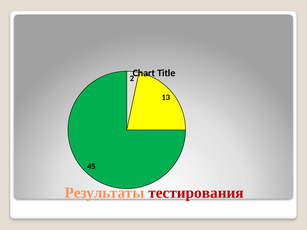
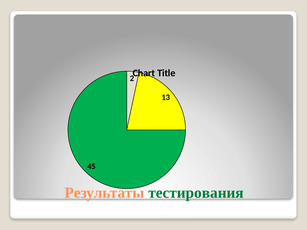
тестирования colour: red -> green (196, 193)
